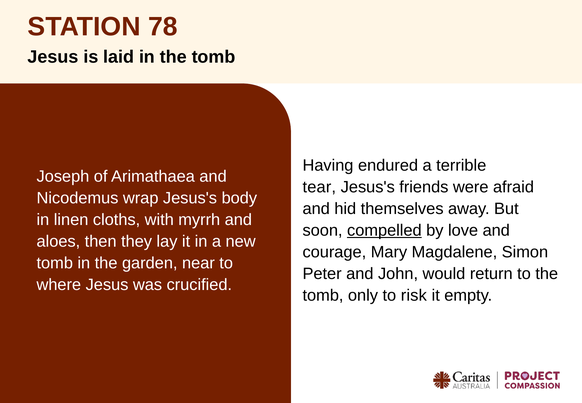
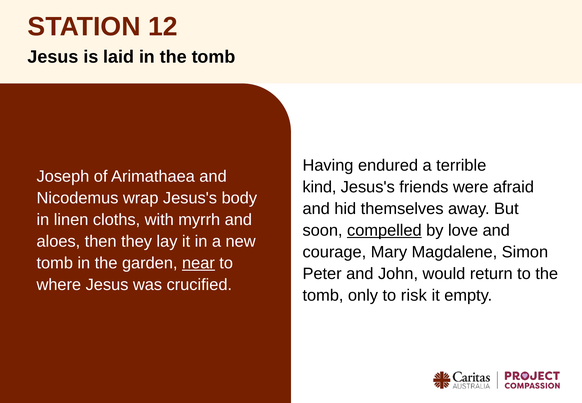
78: 78 -> 12 (163, 27)
tear: tear -> kind (319, 187)
near underline: none -> present (198, 263)
